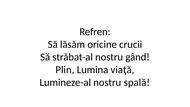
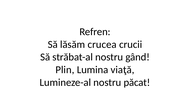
oricine: oricine -> crucea (102, 44)
spală: spală -> păcat (137, 82)
